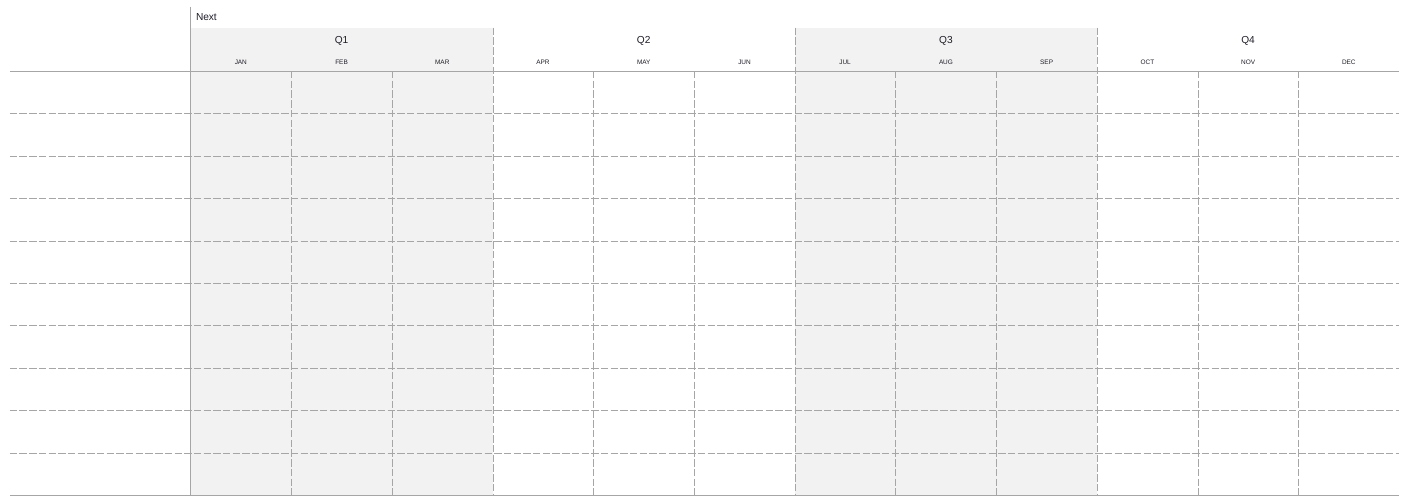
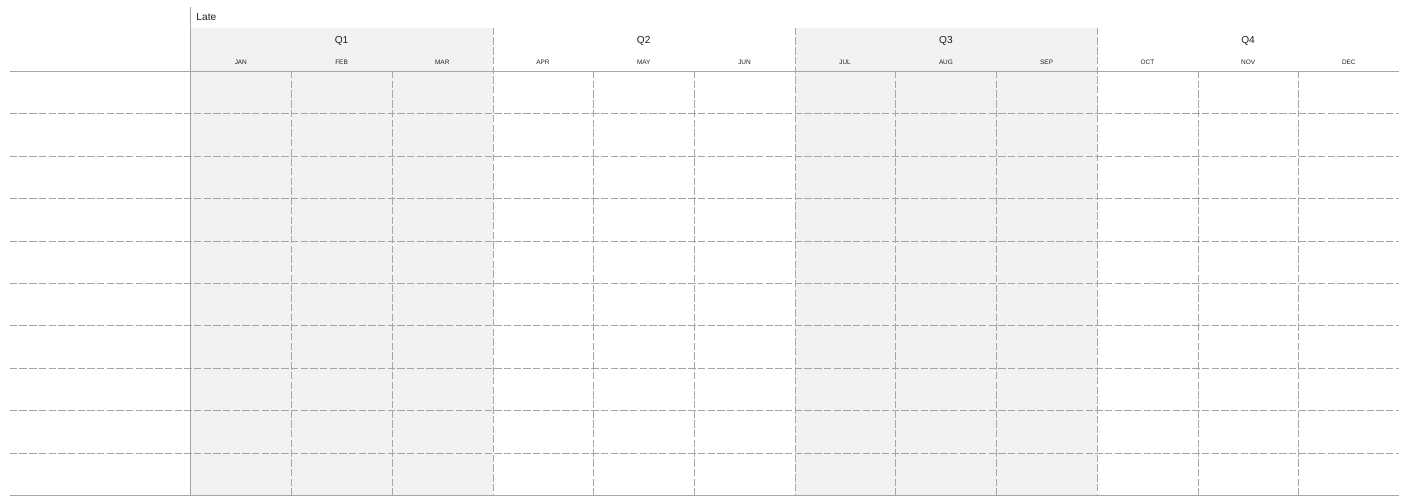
Next: Next -> Late (206, 17)
